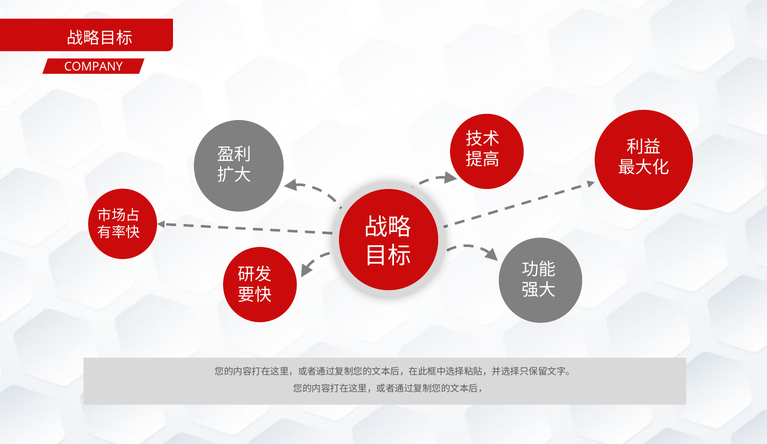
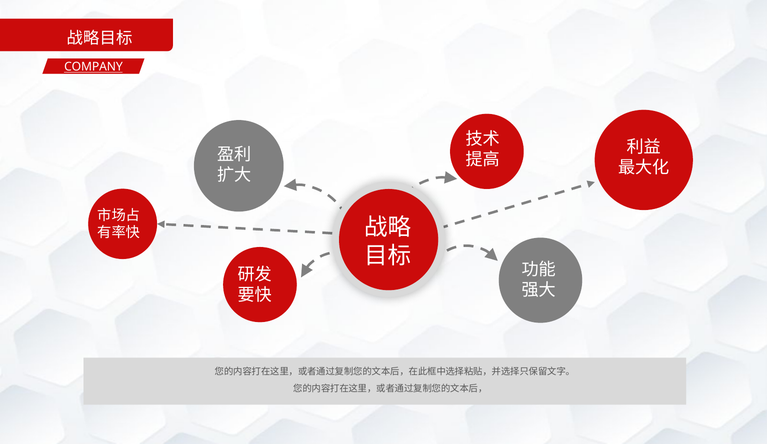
COMPANY underline: none -> present (93, 67)
